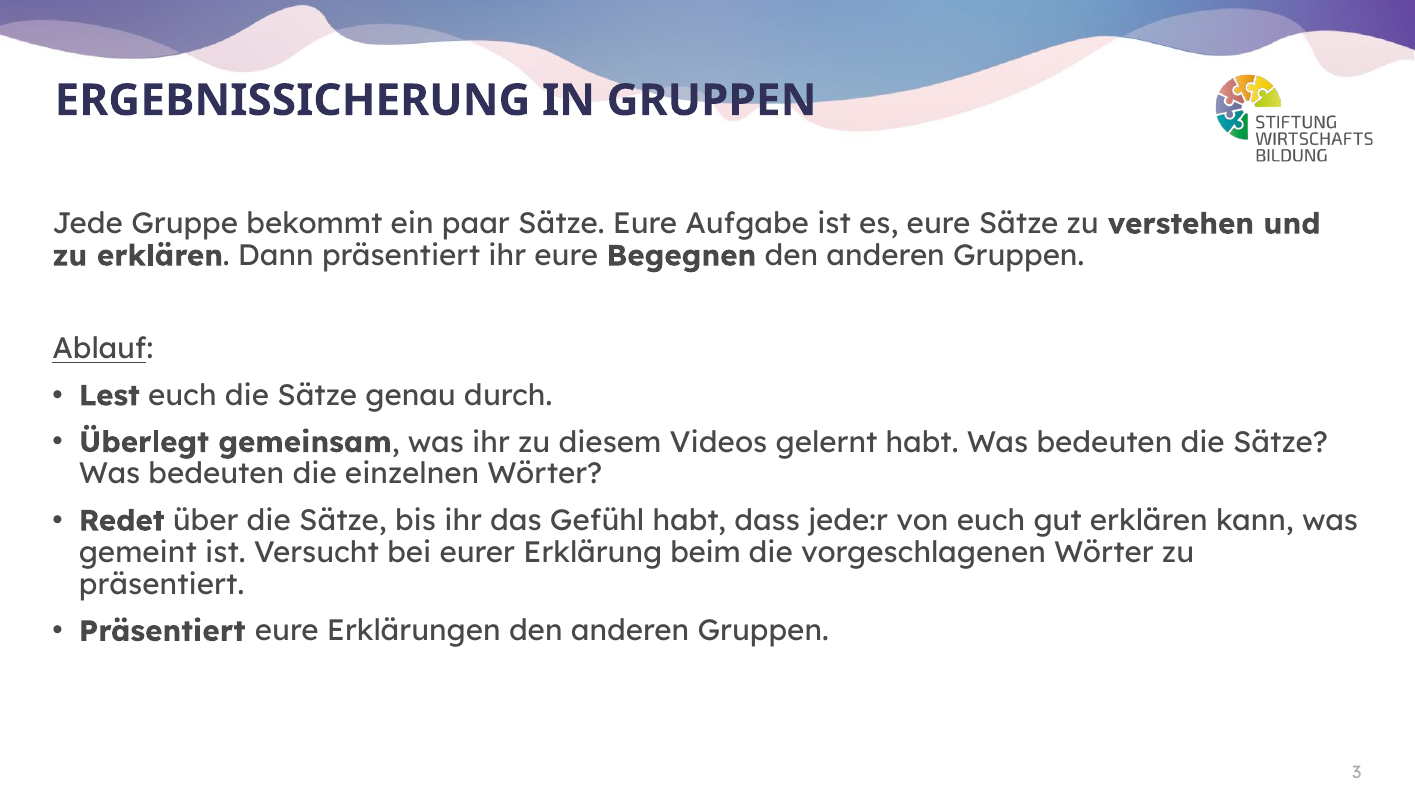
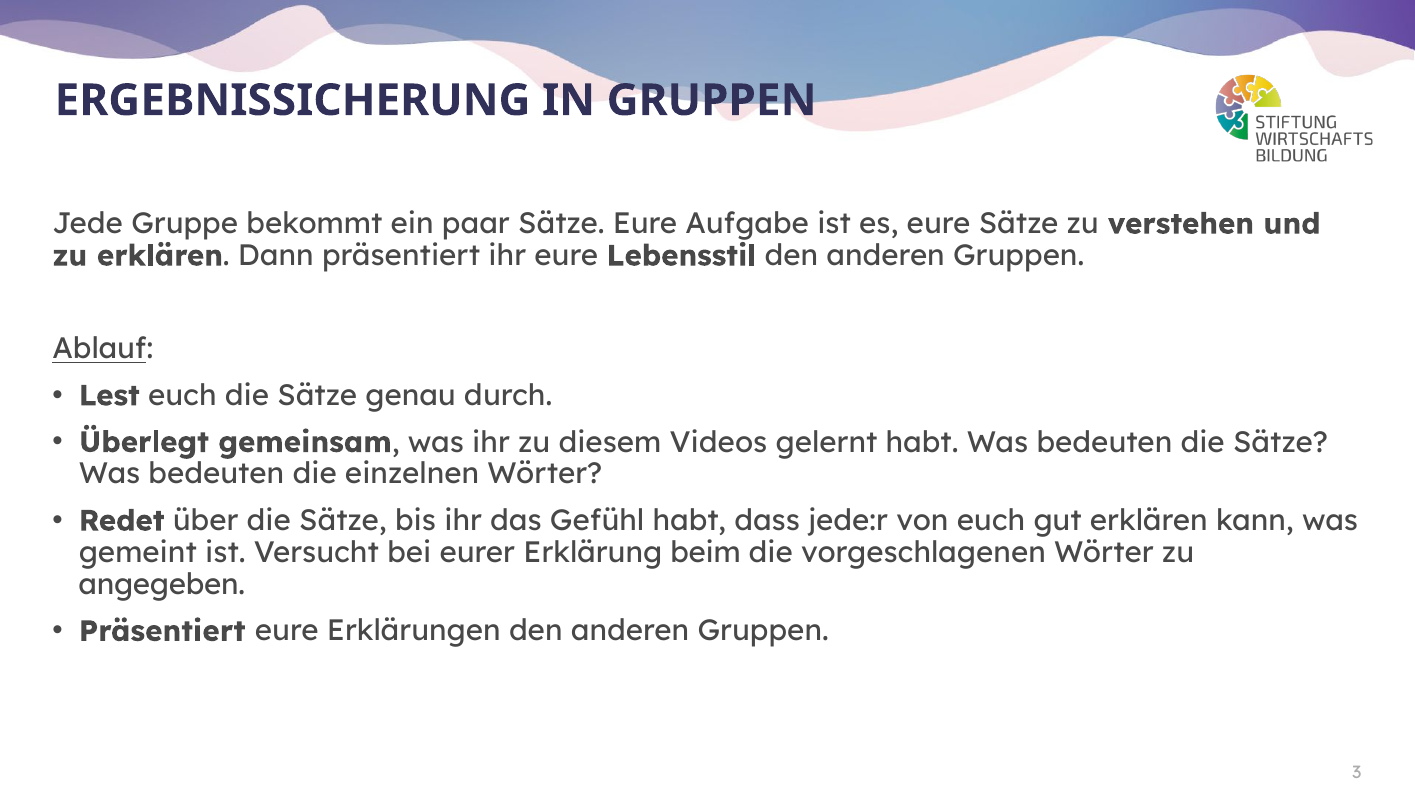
Begegnen: Begegnen -> Lebensstil (681, 256)
präsentiert: präsentiert -> angegeben (162, 585)
